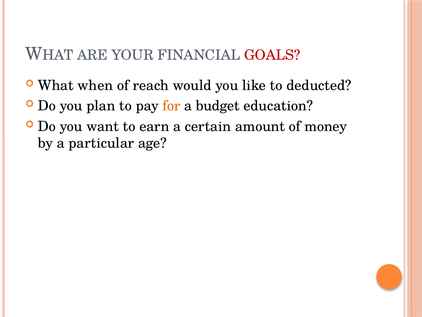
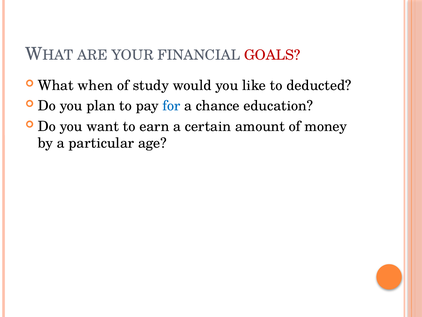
reach: reach -> study (151, 85)
for colour: orange -> blue (171, 106)
budget: budget -> chance (218, 106)
